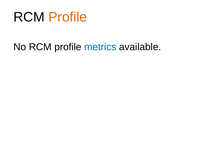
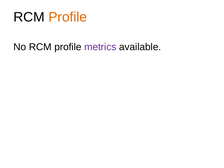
metrics colour: blue -> purple (100, 47)
